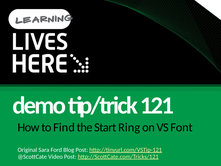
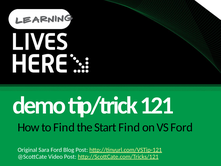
Start Ring: Ring -> Find (129, 127)
VS Font: Font -> Ford (182, 127)
